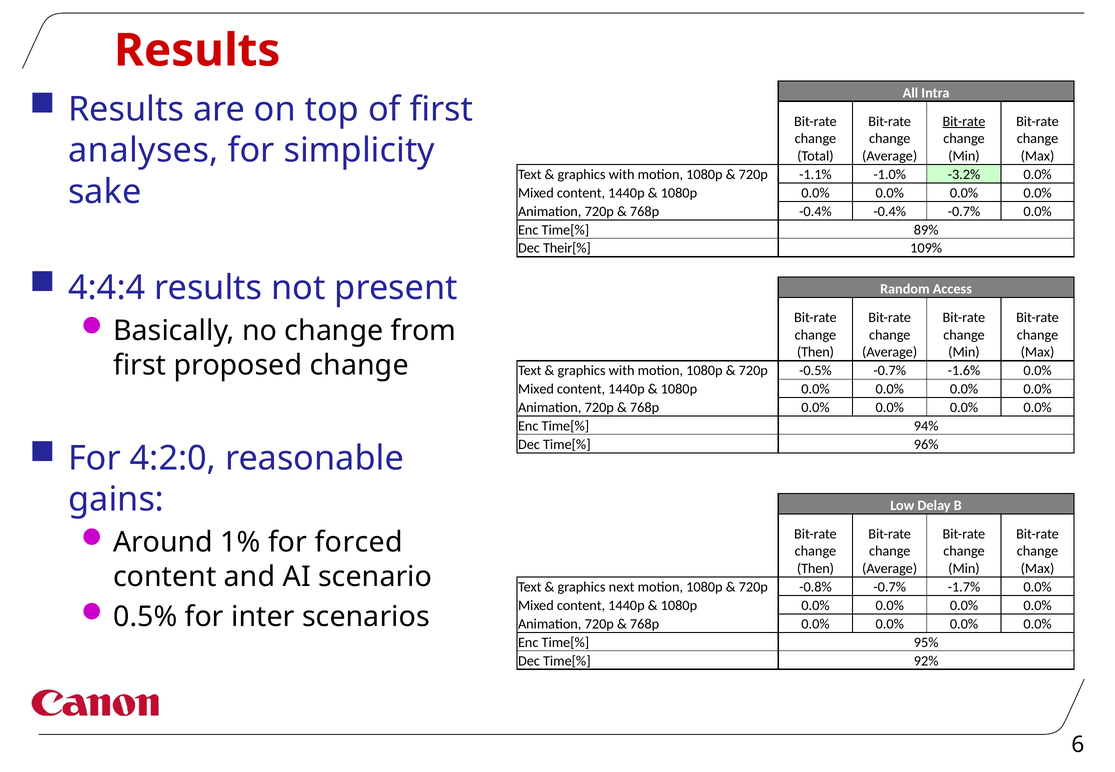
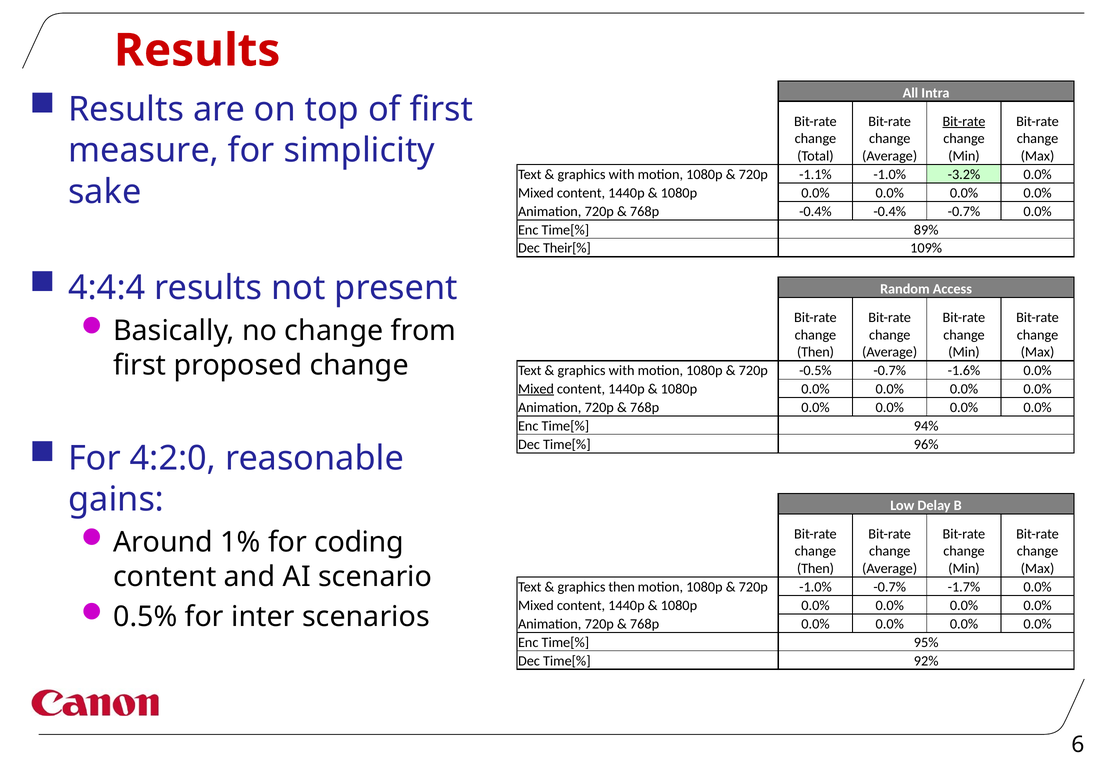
analyses: analyses -> measure (144, 151)
Mixed underline: none -> present (536, 389)
forced: forced -> coding (359, 542)
graphics next: next -> then (622, 587)
720p -0.8%: -0.8% -> -1.0% (815, 587)
